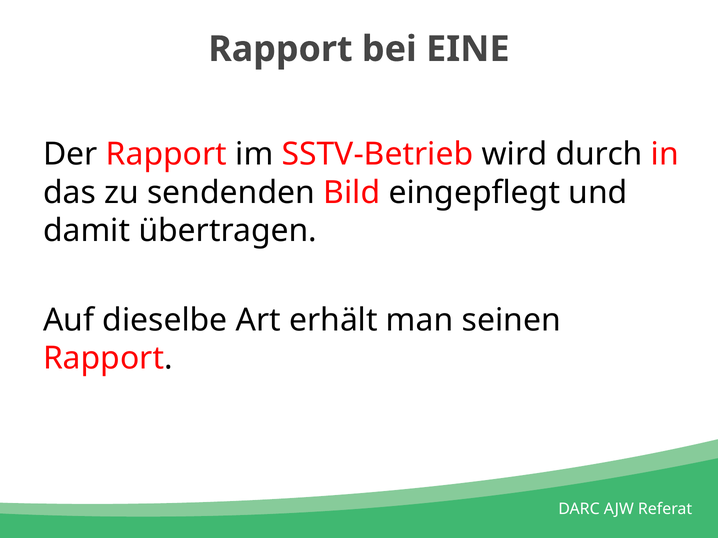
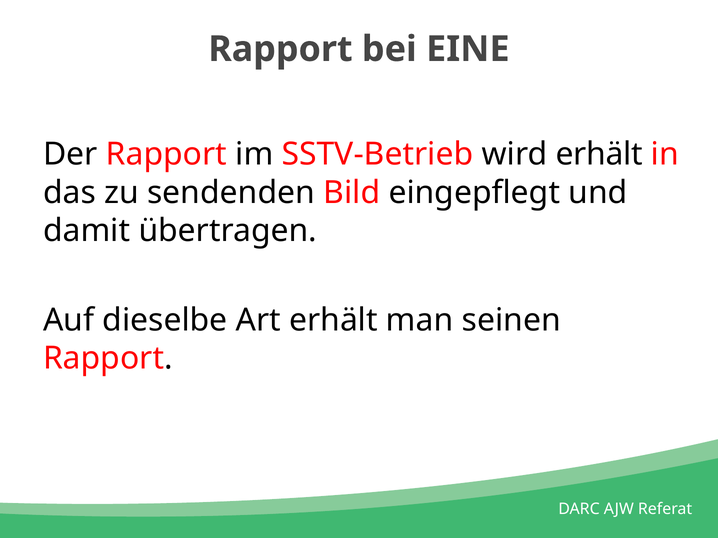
wird durch: durch -> erhält (599, 154)
